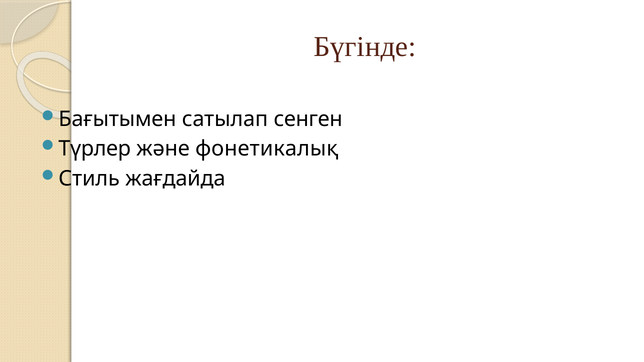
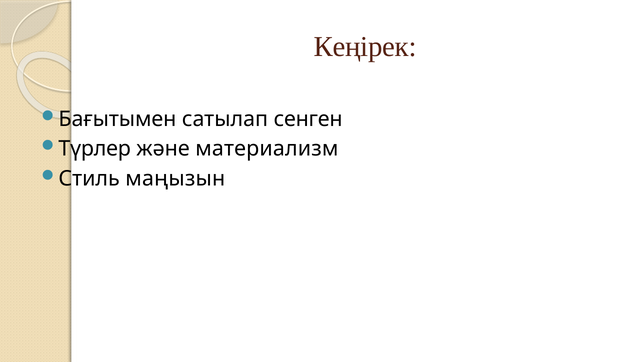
Бүгінде: Бүгінде -> Кеңірек (365, 47)
фонетикалық: фонетикалық -> материализм (267, 149)
жағдайда: жағдайда -> маңызын (175, 179)
